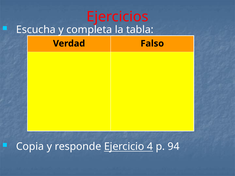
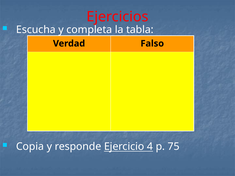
94: 94 -> 75 (174, 147)
